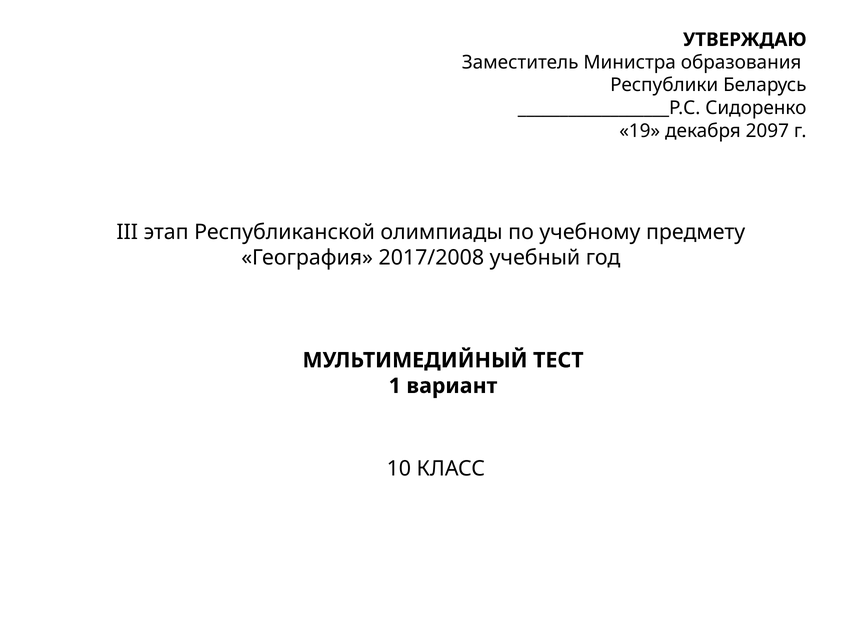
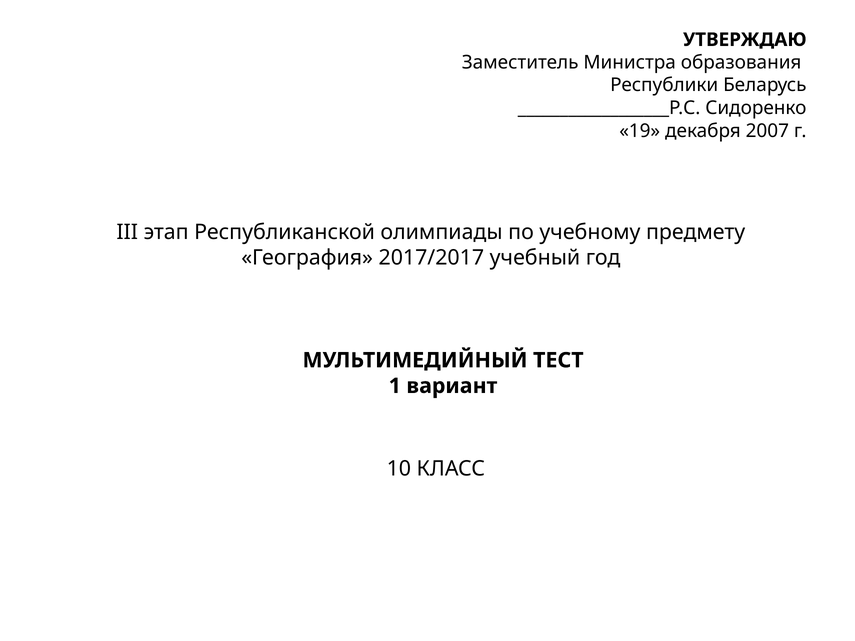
2097: 2097 -> 2007 (767, 131)
2017/2008: 2017/2008 -> 2017/2017 (431, 258)
